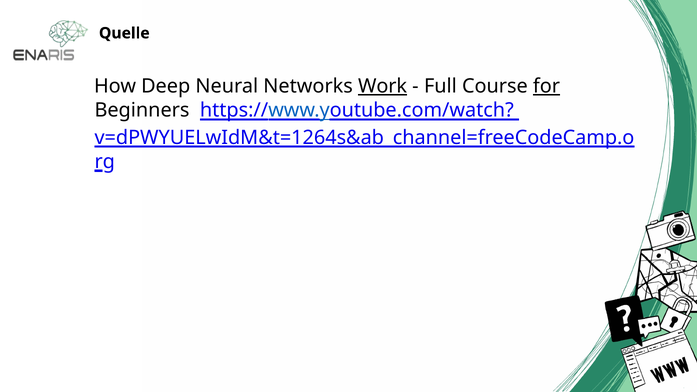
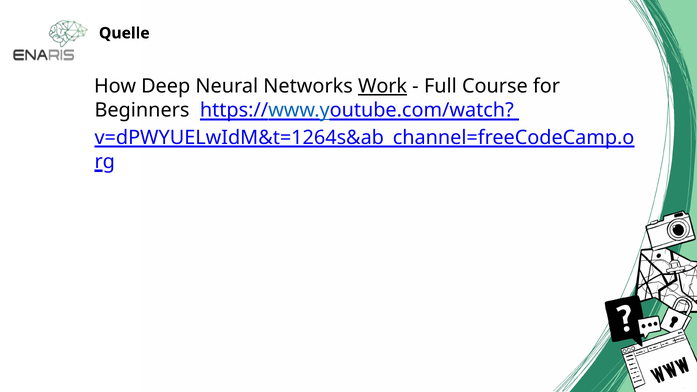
for underline: present -> none (546, 86)
